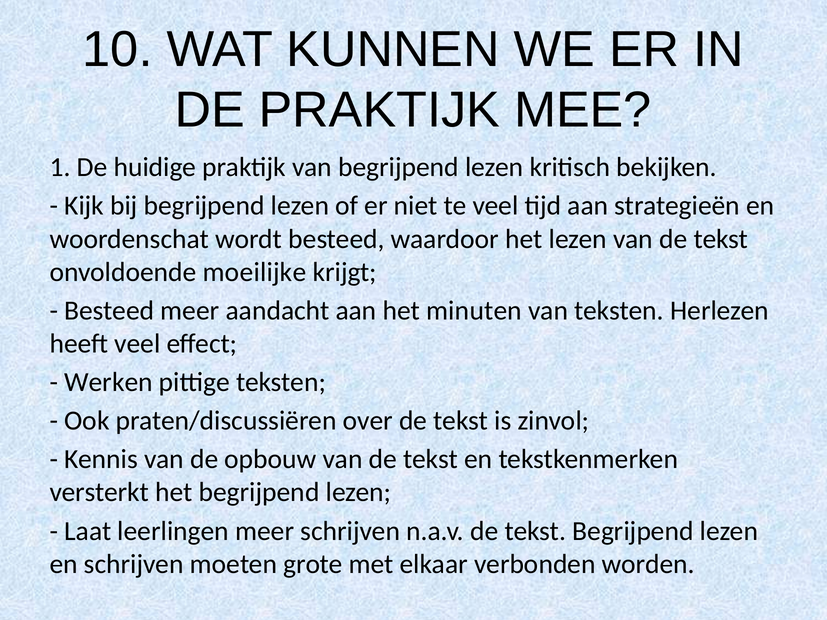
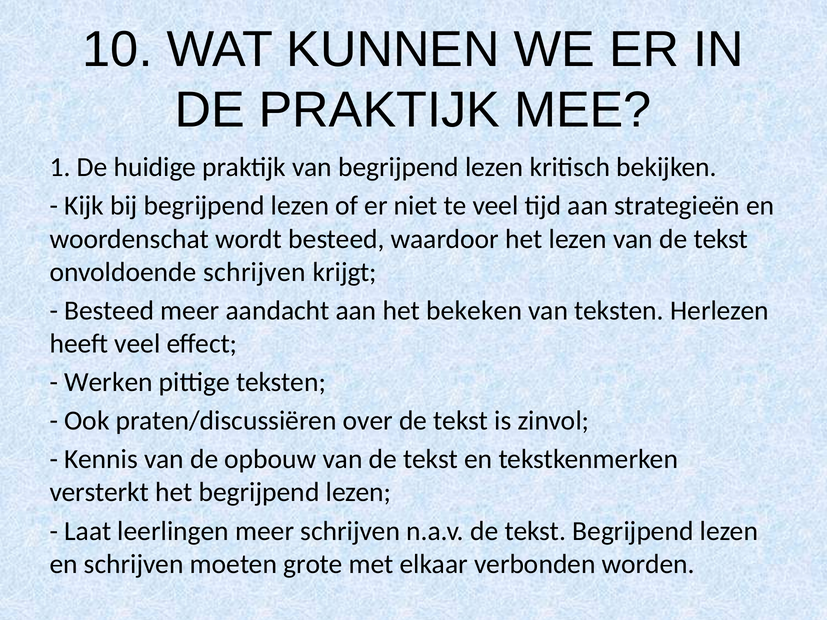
onvoldoende moeilijke: moeilijke -> schrijven (254, 272)
minuten: minuten -> bekeken (474, 311)
